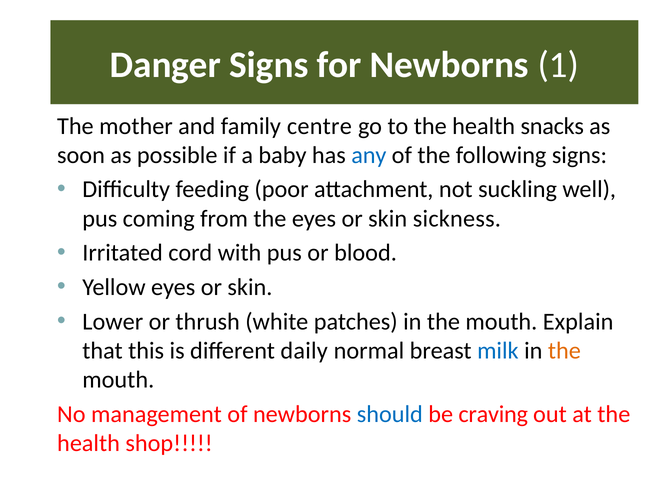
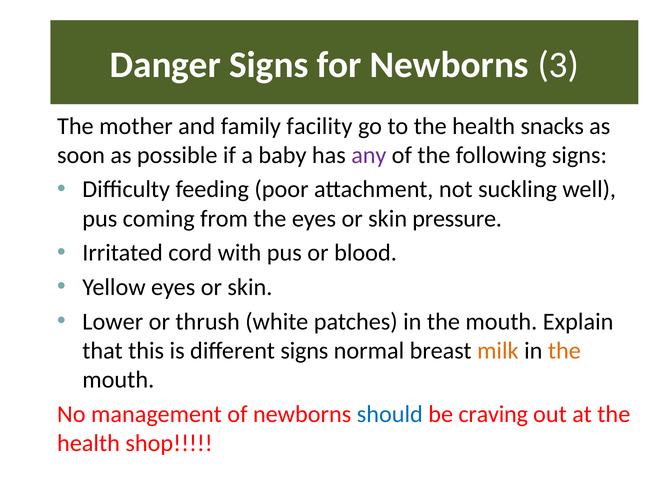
1: 1 -> 3 (558, 65)
centre: centre -> facility (319, 126)
any colour: blue -> purple (369, 155)
sickness: sickness -> pressure (457, 219)
different daily: daily -> signs (304, 351)
milk colour: blue -> orange (498, 351)
